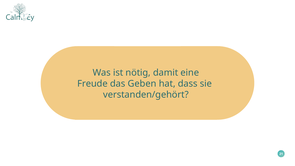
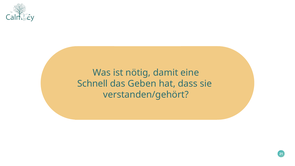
Freude: Freude -> Schnell (93, 84)
